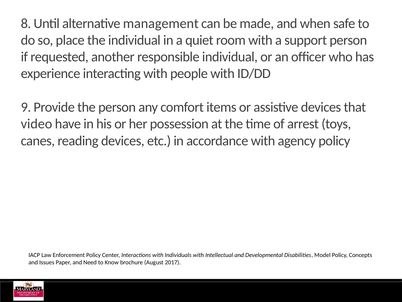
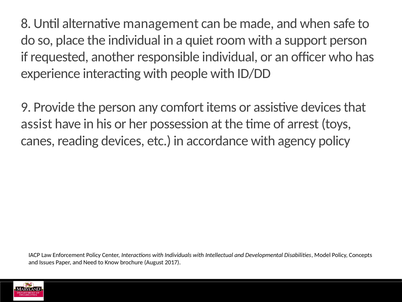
video: video -> assist (37, 124)
